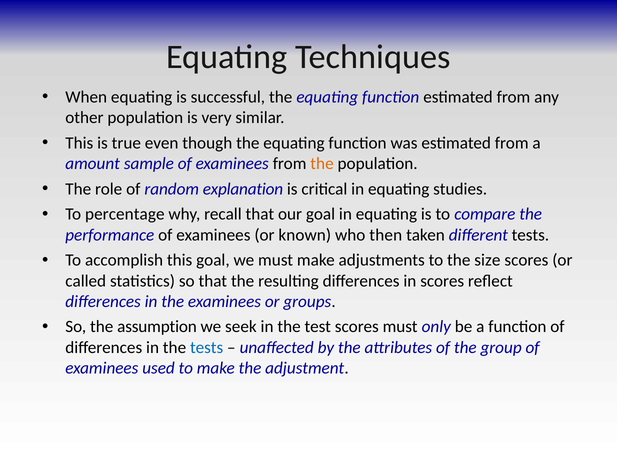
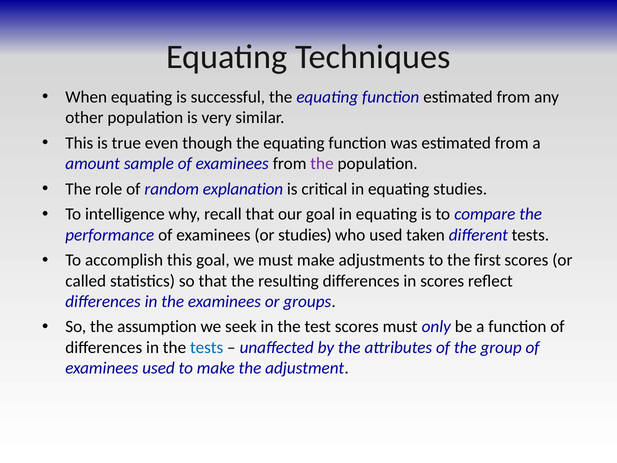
the colour: orange -> purple (322, 163)
percentage: percentage -> intelligence (125, 214)
or known: known -> studies (305, 235)
who then: then -> used (386, 235)
size: size -> first (488, 260)
